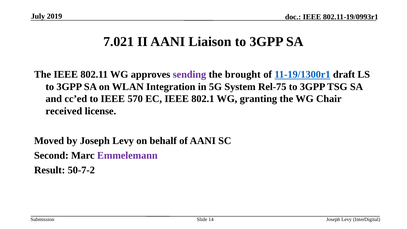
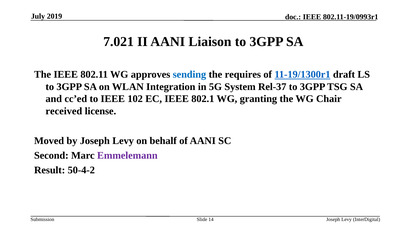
sending colour: purple -> blue (189, 74)
brought: brought -> requires (243, 74)
Rel-75: Rel-75 -> Rel-37 (272, 87)
570: 570 -> 102 (135, 99)
50-7-2: 50-7-2 -> 50-4-2 (81, 170)
